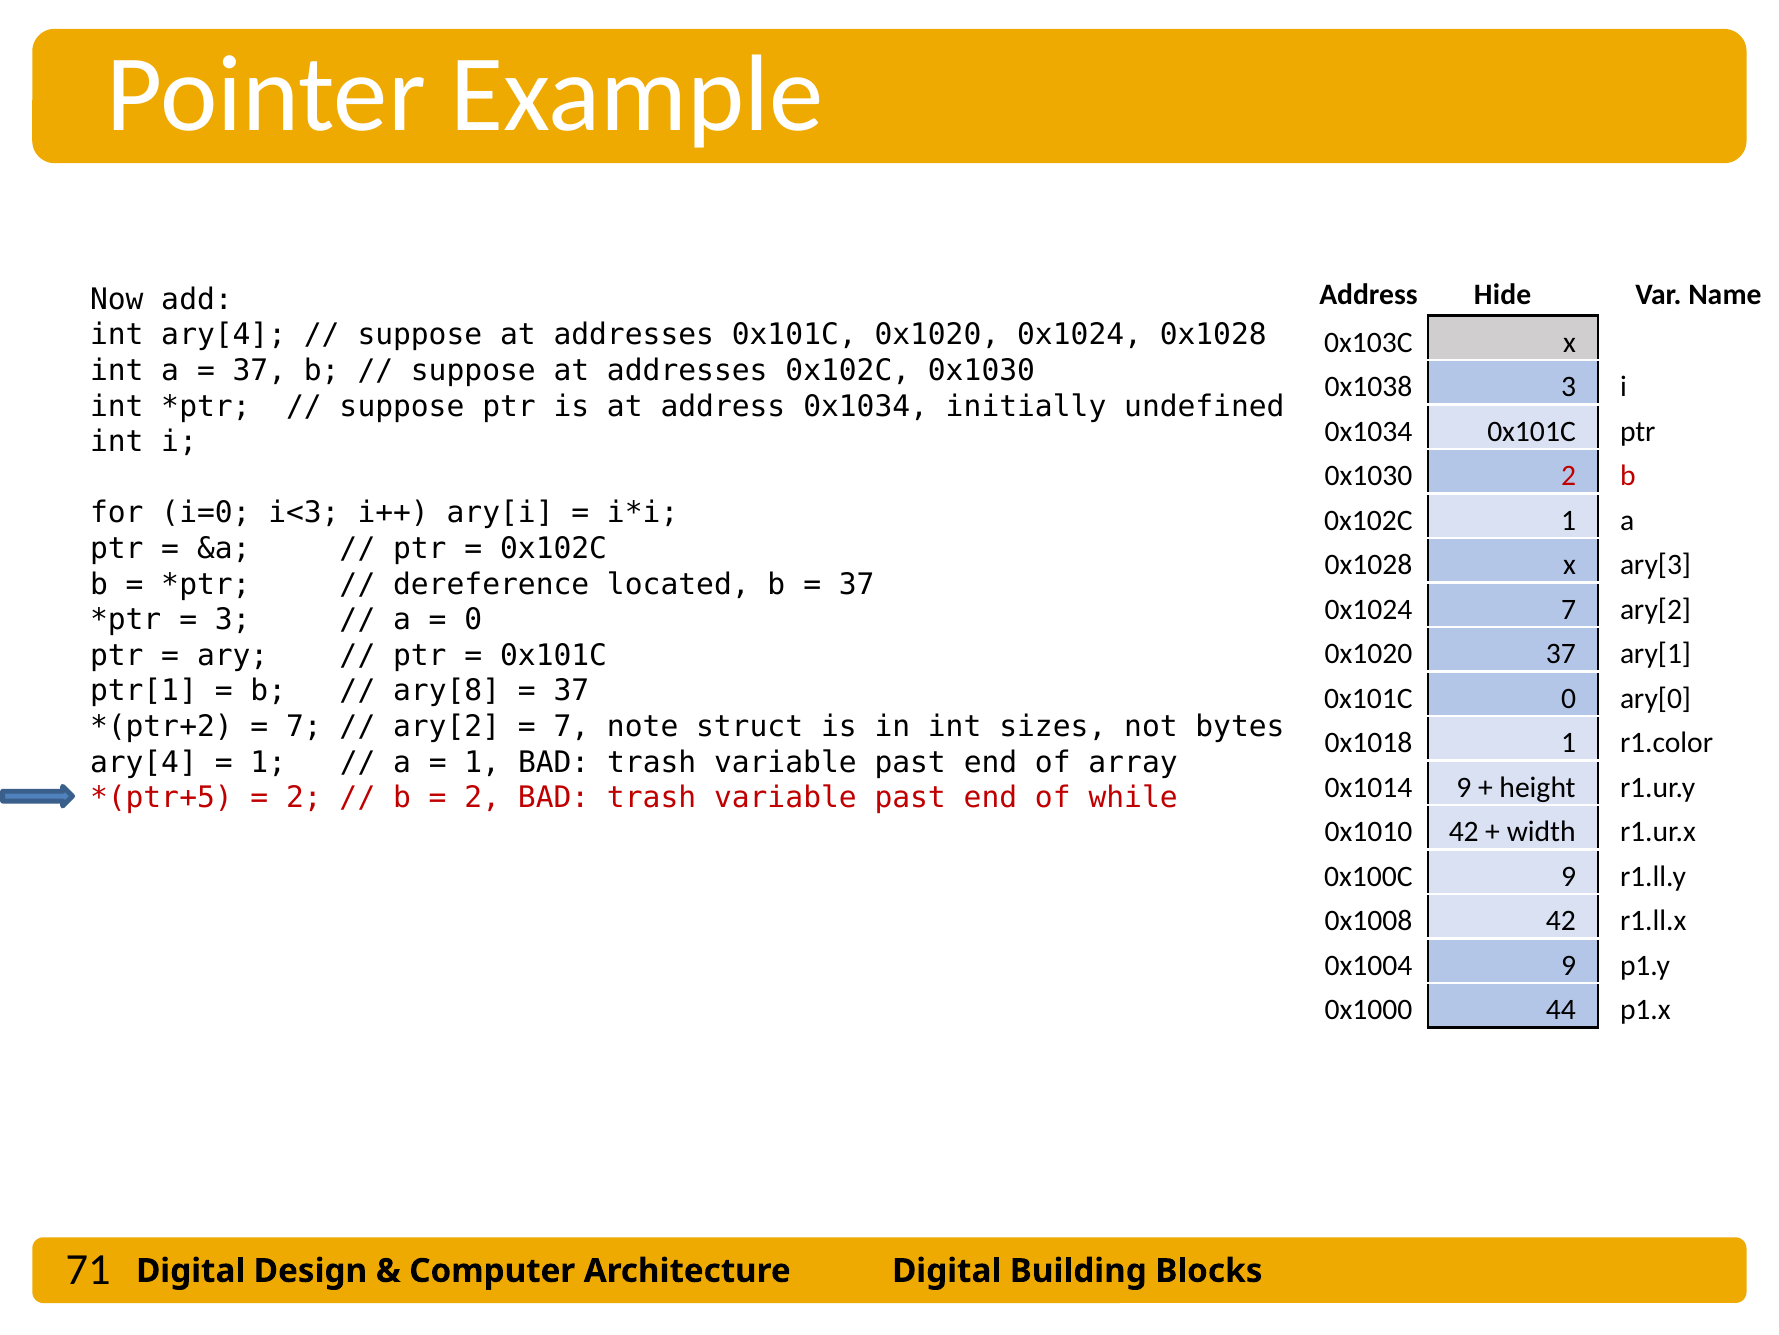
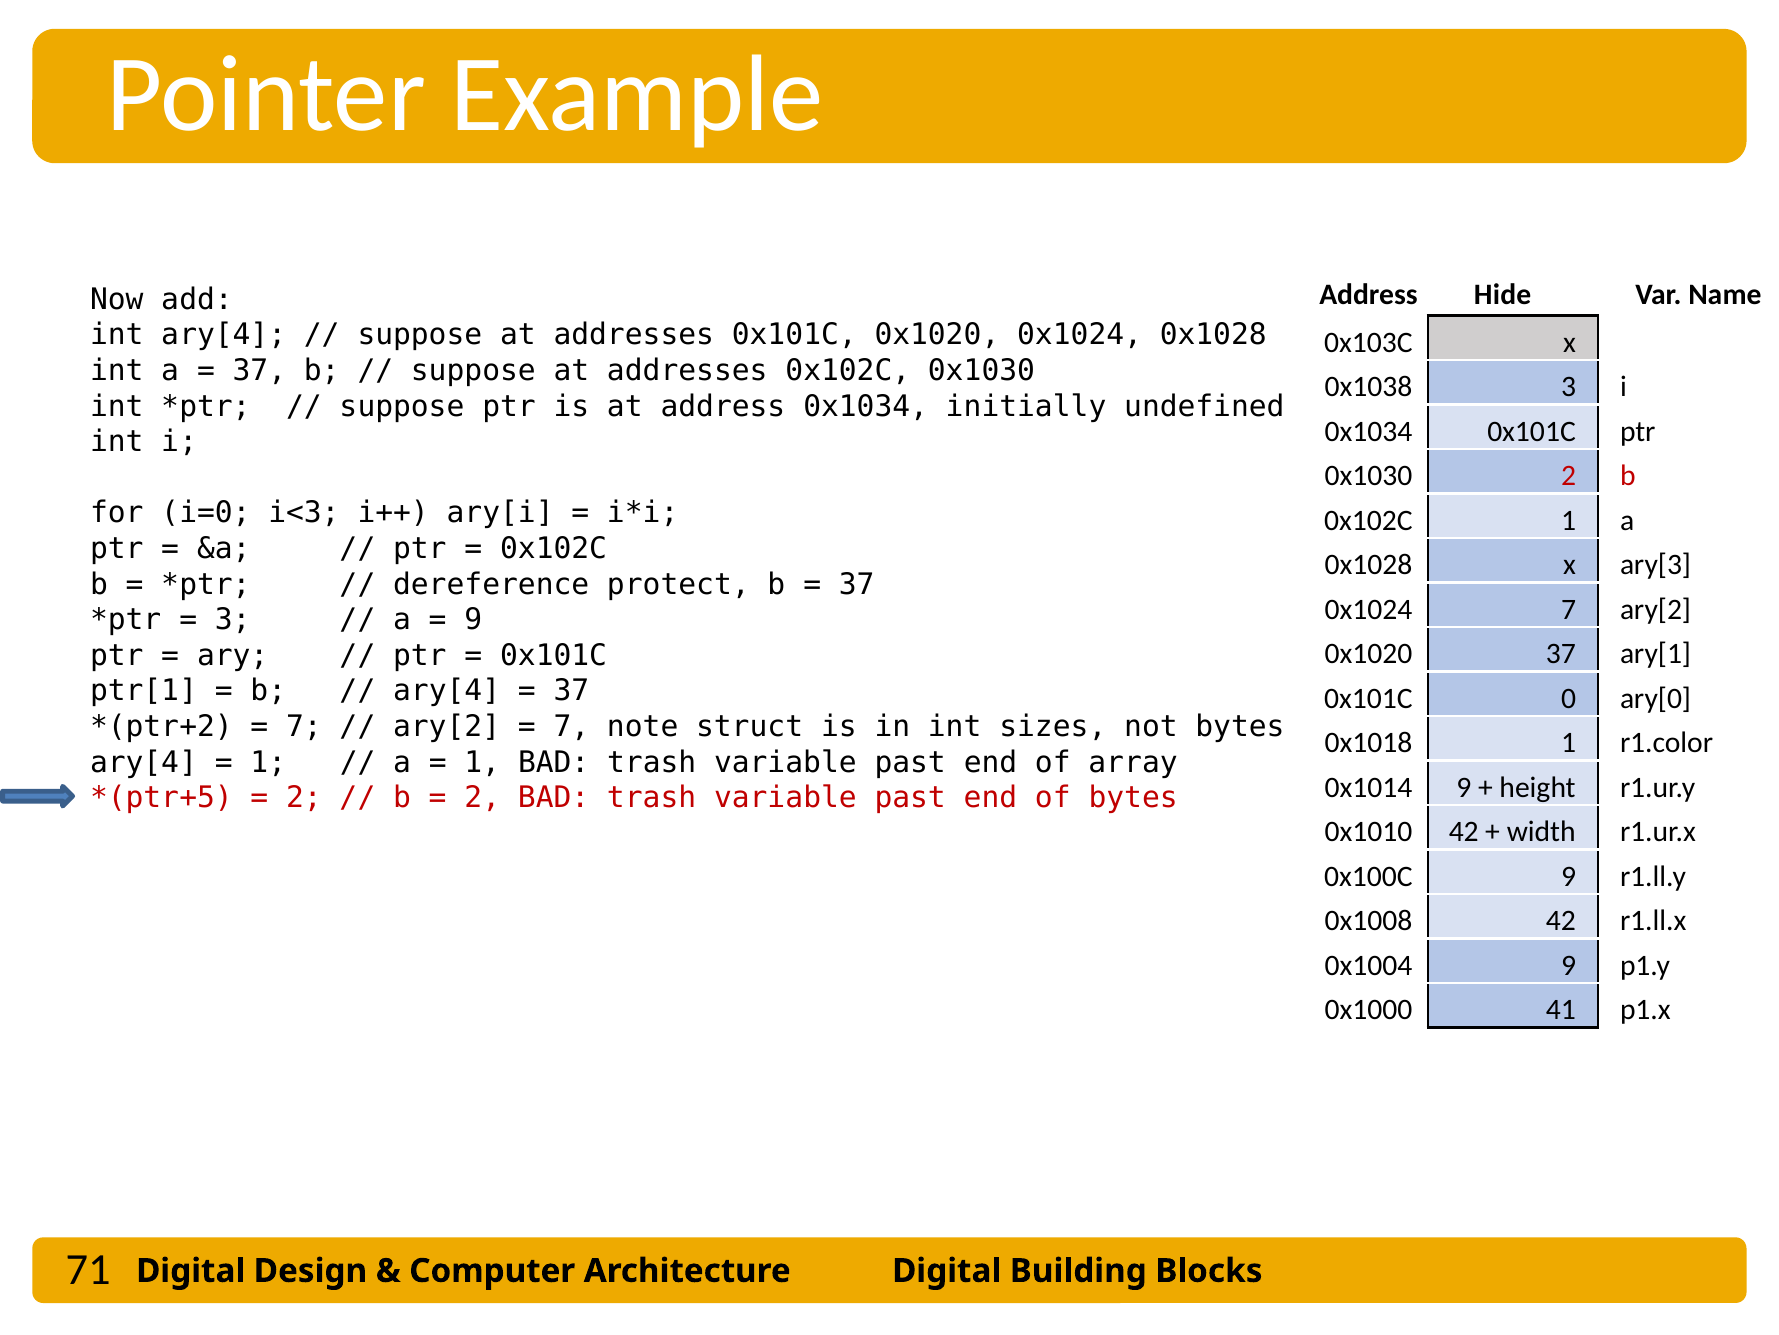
located: located -> protect (678, 584)
0: 0 -> 9 (473, 620)
ary[8: ary[8 -> ary[4 (447, 691)
of while: while -> bytes (1133, 797)
44: 44 -> 41 (1561, 1009)
